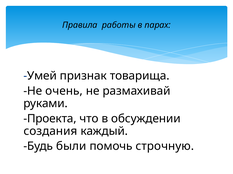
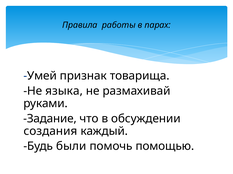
очень: очень -> языка (64, 91)
Проекта: Проекта -> Задание (50, 119)
строчную: строчную -> помощью (165, 147)
